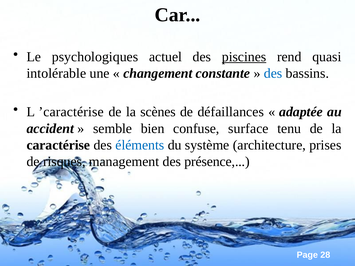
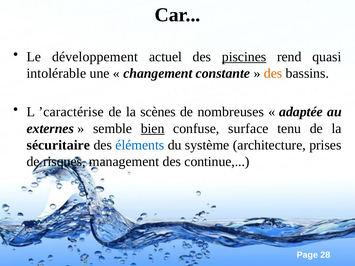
psychologiques: psychologiques -> développement (95, 57)
des colour: blue -> orange (273, 73)
défaillances: défaillances -> nombreuses (231, 112)
accident: accident -> externes (50, 129)
bien underline: none -> present (153, 129)
caractérise: caractérise -> sécuritaire (58, 145)
présence: présence -> continue (217, 162)
